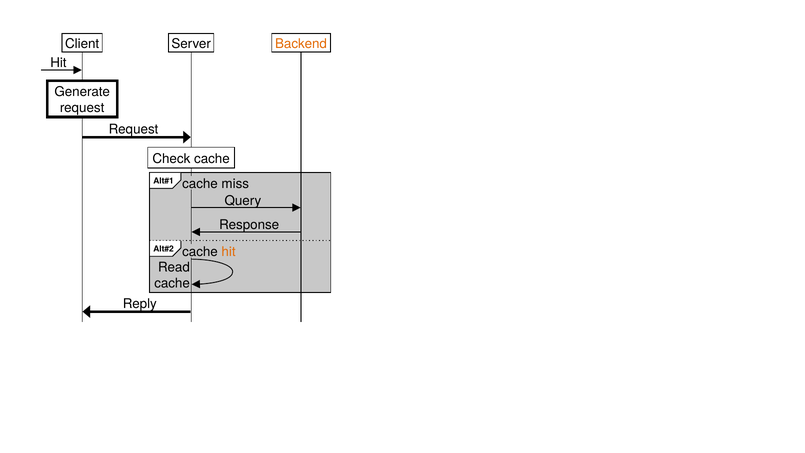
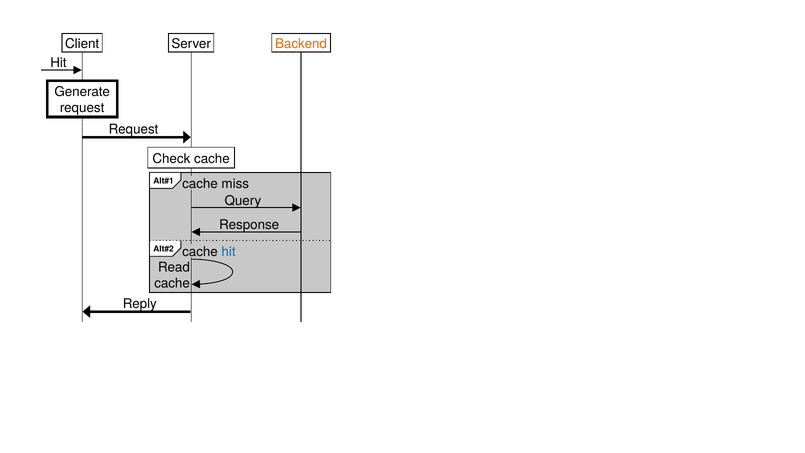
hit colour: orange -> blue (229, 252)
